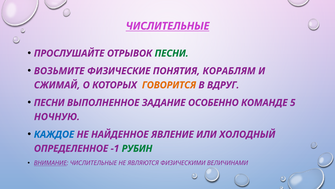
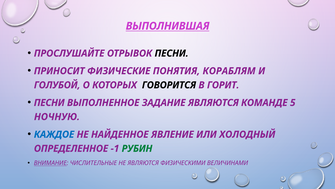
ЧИСЛИТЕЛЬНЫЕ: ЧИСЛИТЕЛЬНЫЕ -> ВЫПОЛНИВШАЯ (168, 26)
ПЕСНИ colour: green -> black (172, 53)
ВОЗЬМИТЕ: ВОЗЬМИТЕ -> ПРИНОСИТ (59, 71)
СЖИМАЙ: СЖИМАЙ -> ГОЛУБОЙ (57, 85)
ГОВОРИТСЯ colour: orange -> black (169, 85)
ВДРУГ: ВДРУГ -> ГОРИТ (223, 85)
ЗАДАНИЕ ОСОБЕННО: ОСОБЕННО -> ЯВЛЯЮТСЯ (213, 102)
